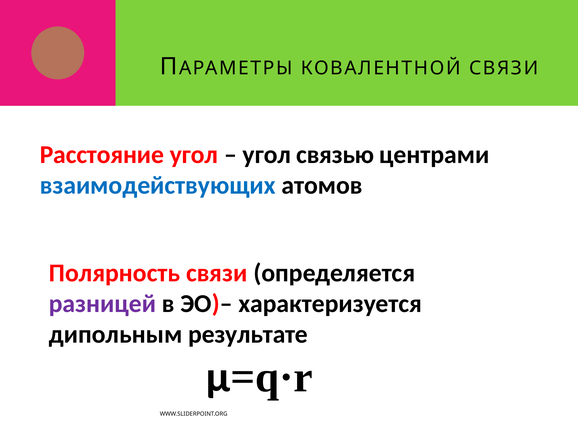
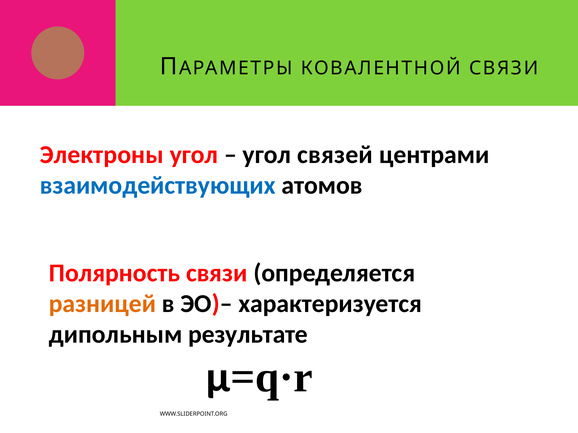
Расстояние: Расстояние -> Электроны (102, 155)
связью: связью -> связей (335, 155)
разницей colour: purple -> orange (102, 304)
